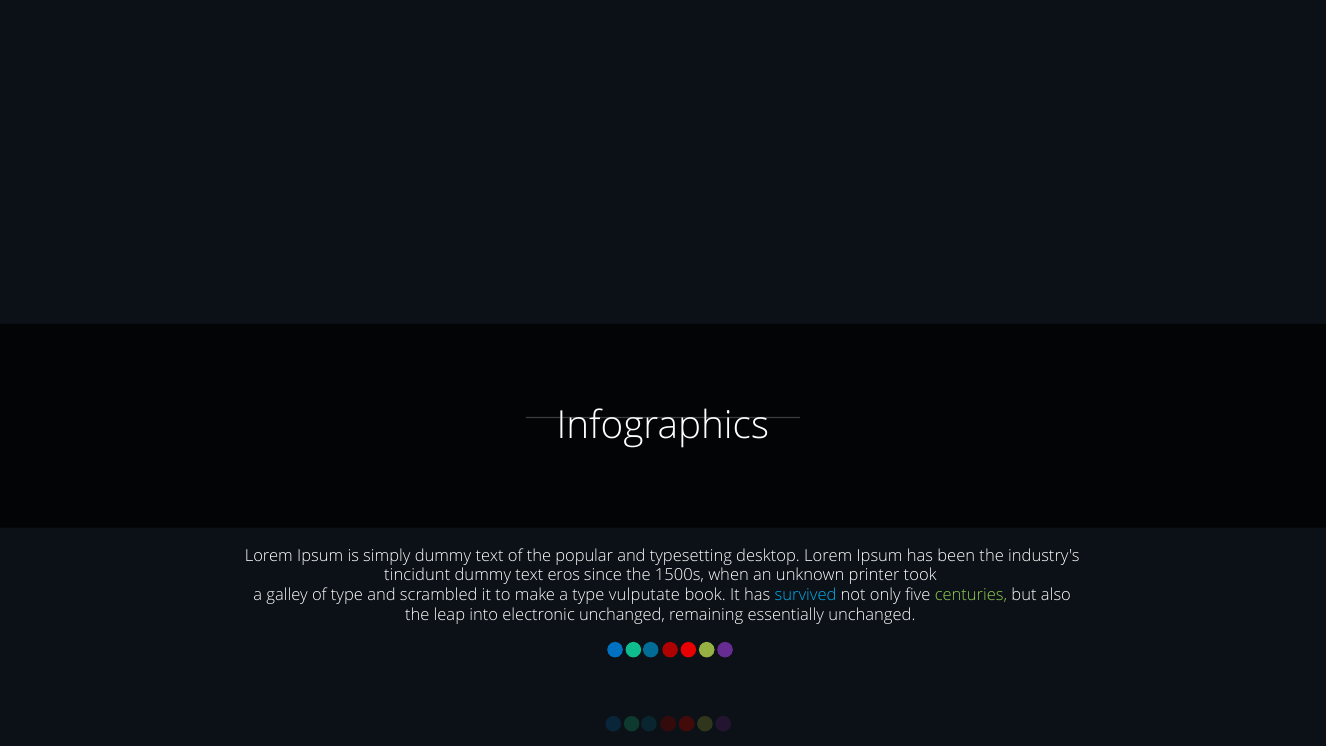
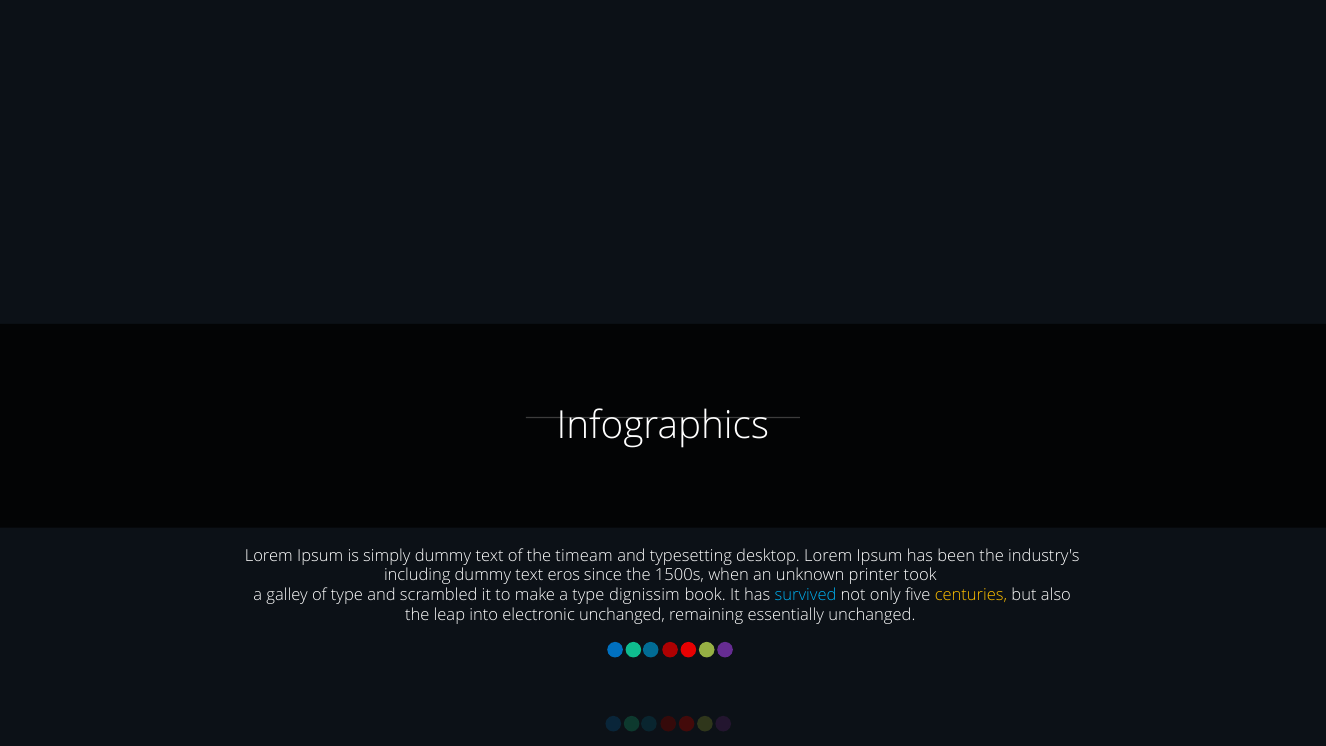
popular: popular -> timeam (584, 556)
tincidunt: tincidunt -> including (417, 575)
vulputate: vulputate -> dignissim (644, 595)
centuries colour: light green -> yellow (971, 595)
